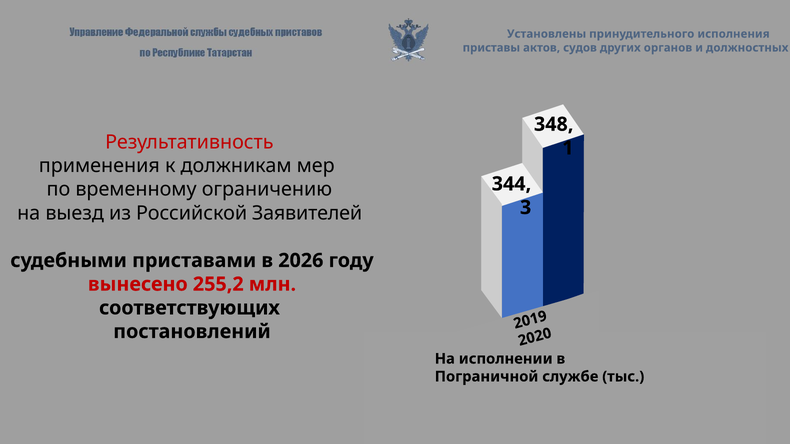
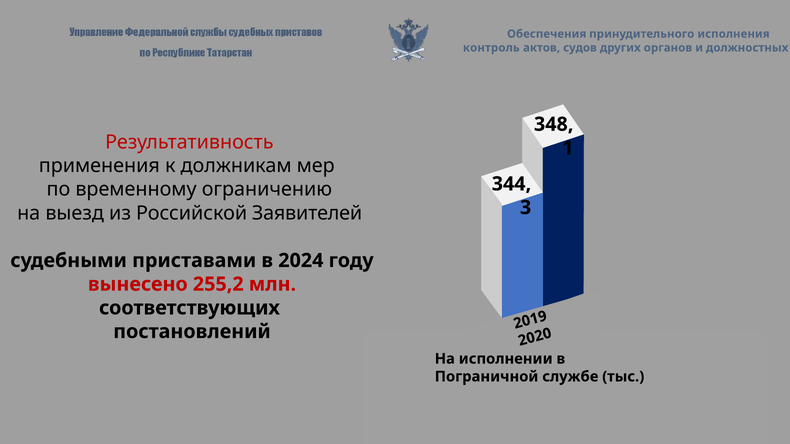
Установлены: Установлены -> Обеспечения (547, 34)
приставы: приставы -> контроль (491, 48)
2026: 2026 -> 2024 (301, 261)
